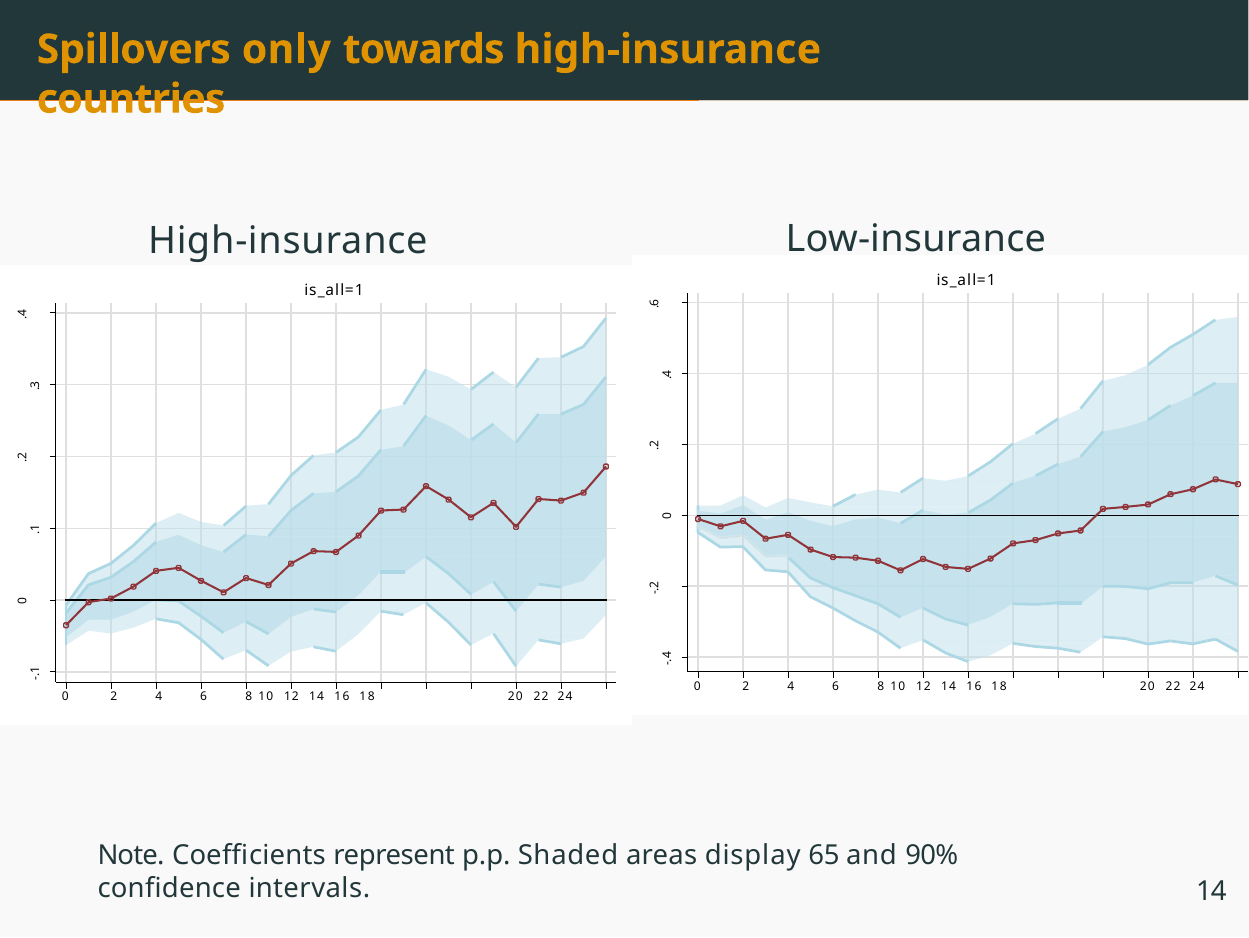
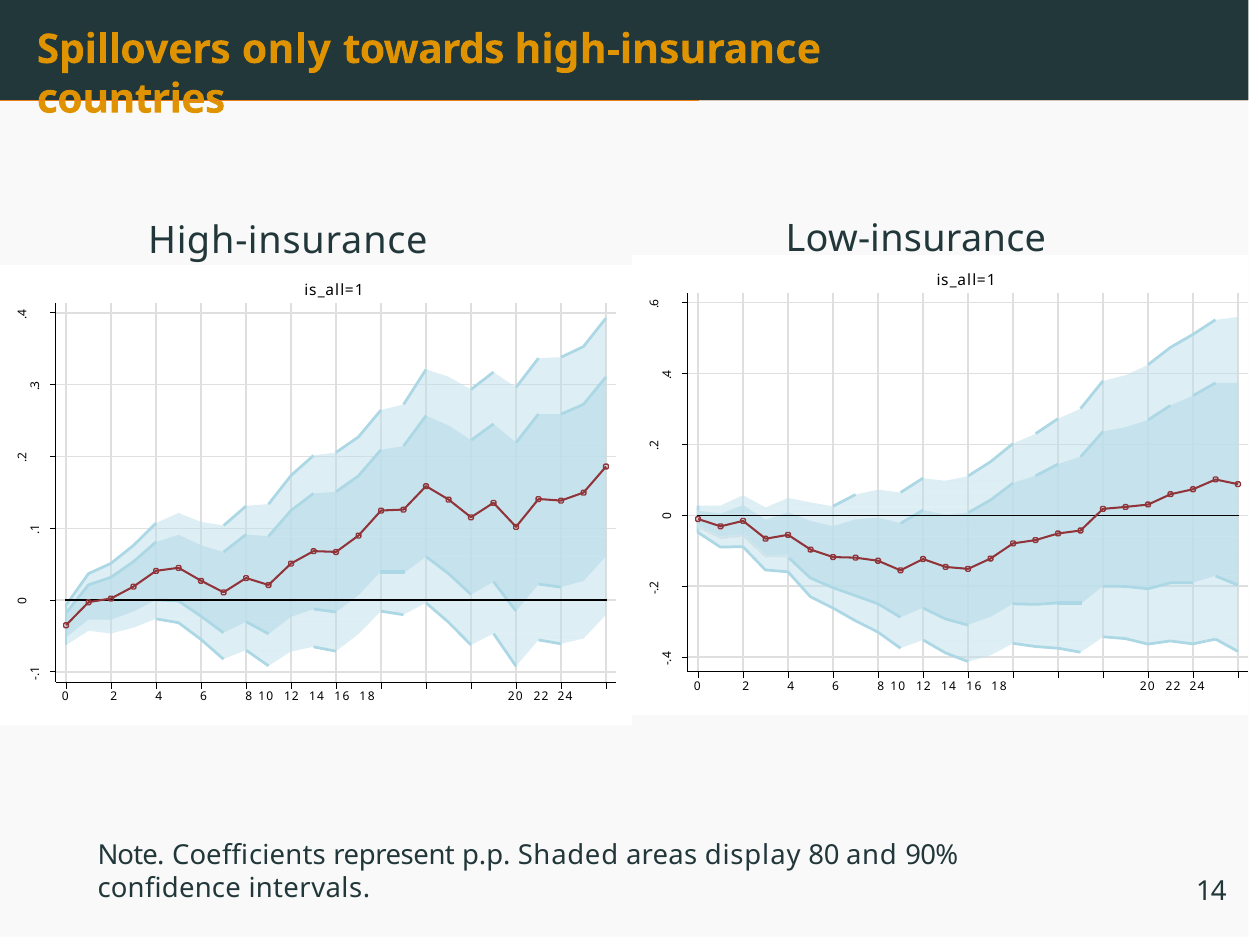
65: 65 -> 80 (824, 855)
